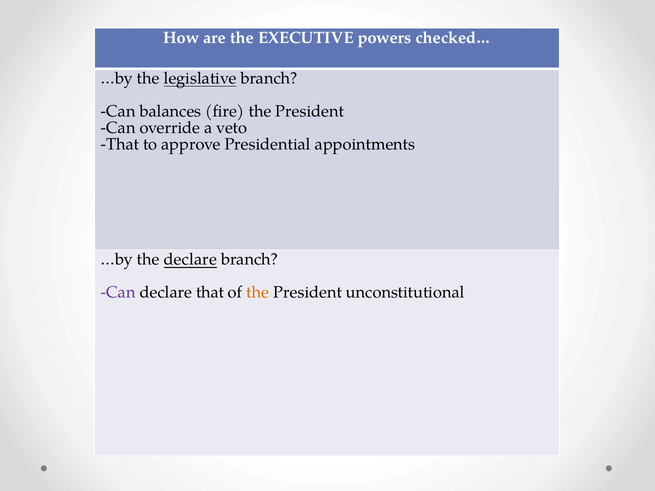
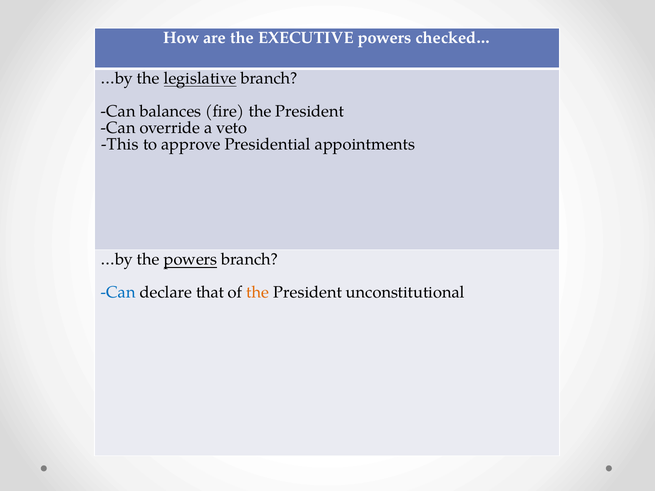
That: That -> This (120, 144)
the declare: declare -> powers (190, 260)
Can colour: purple -> blue (118, 293)
